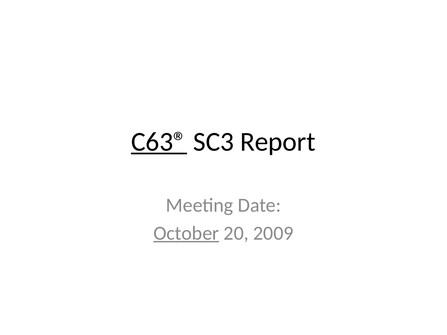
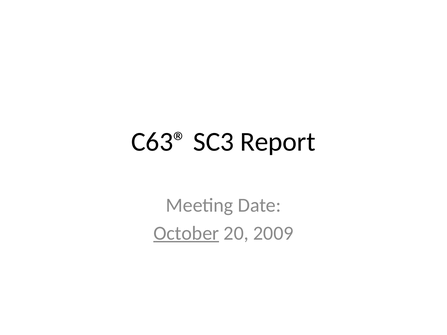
C63® underline: present -> none (159, 142)
